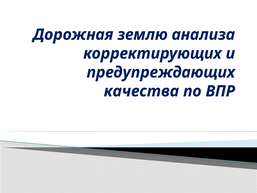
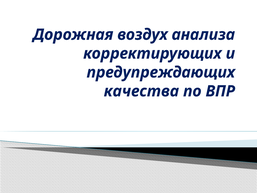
землю: землю -> воздух (143, 35)
